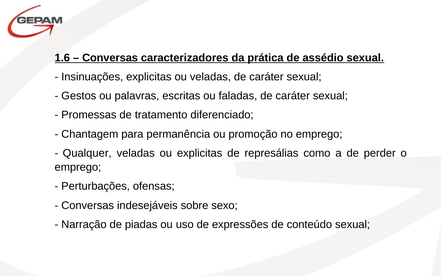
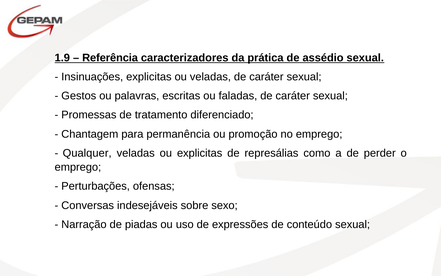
1.6: 1.6 -> 1.9 (62, 58)
Conversas: Conversas -> Referência (110, 58)
